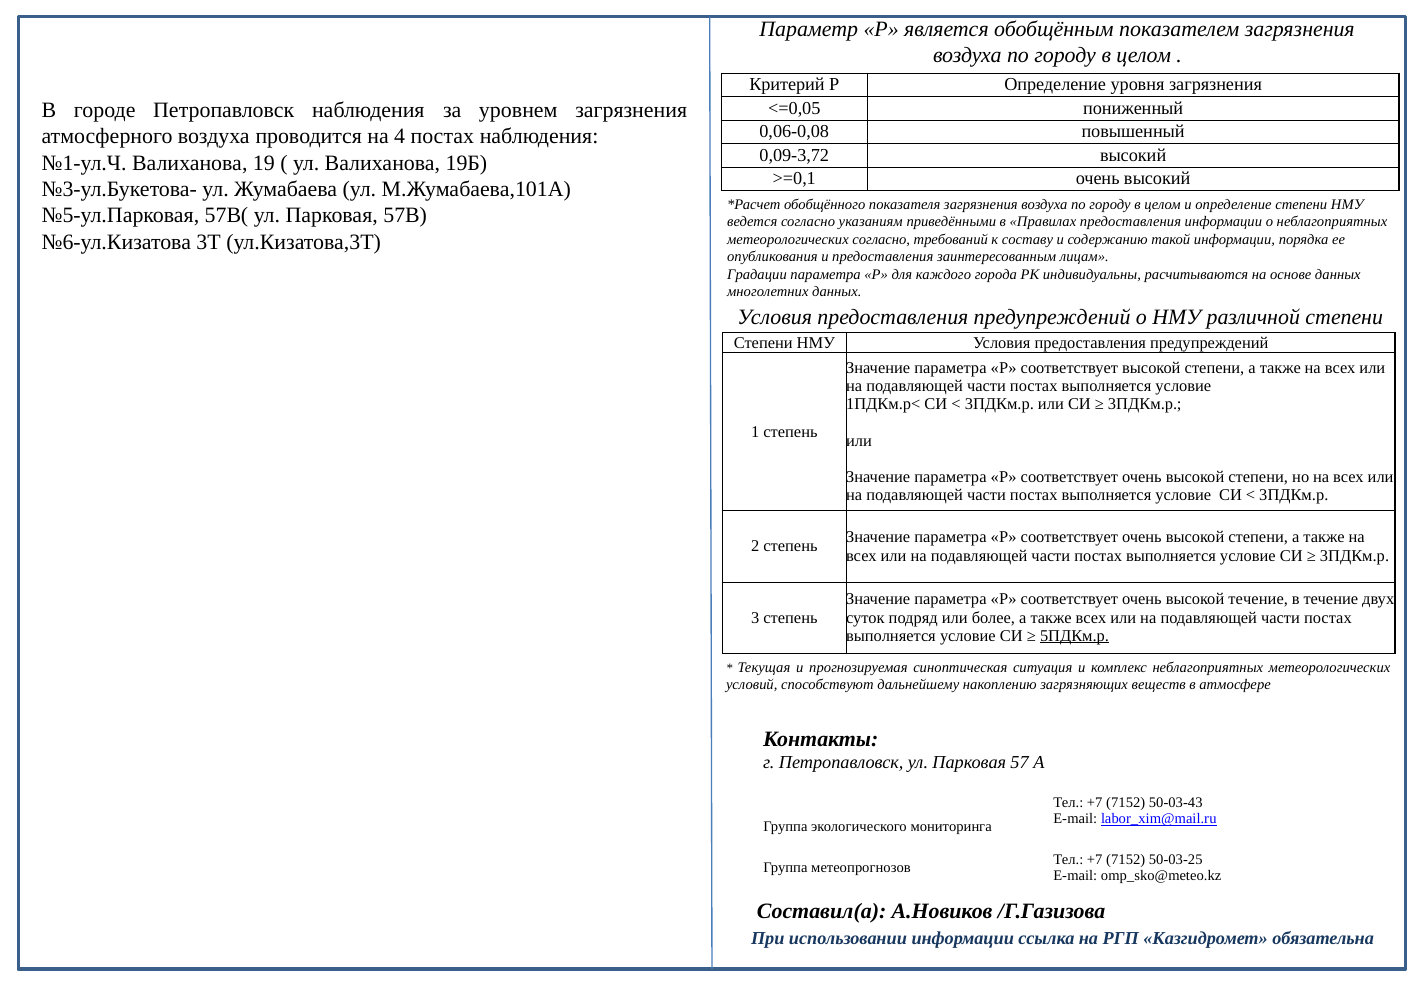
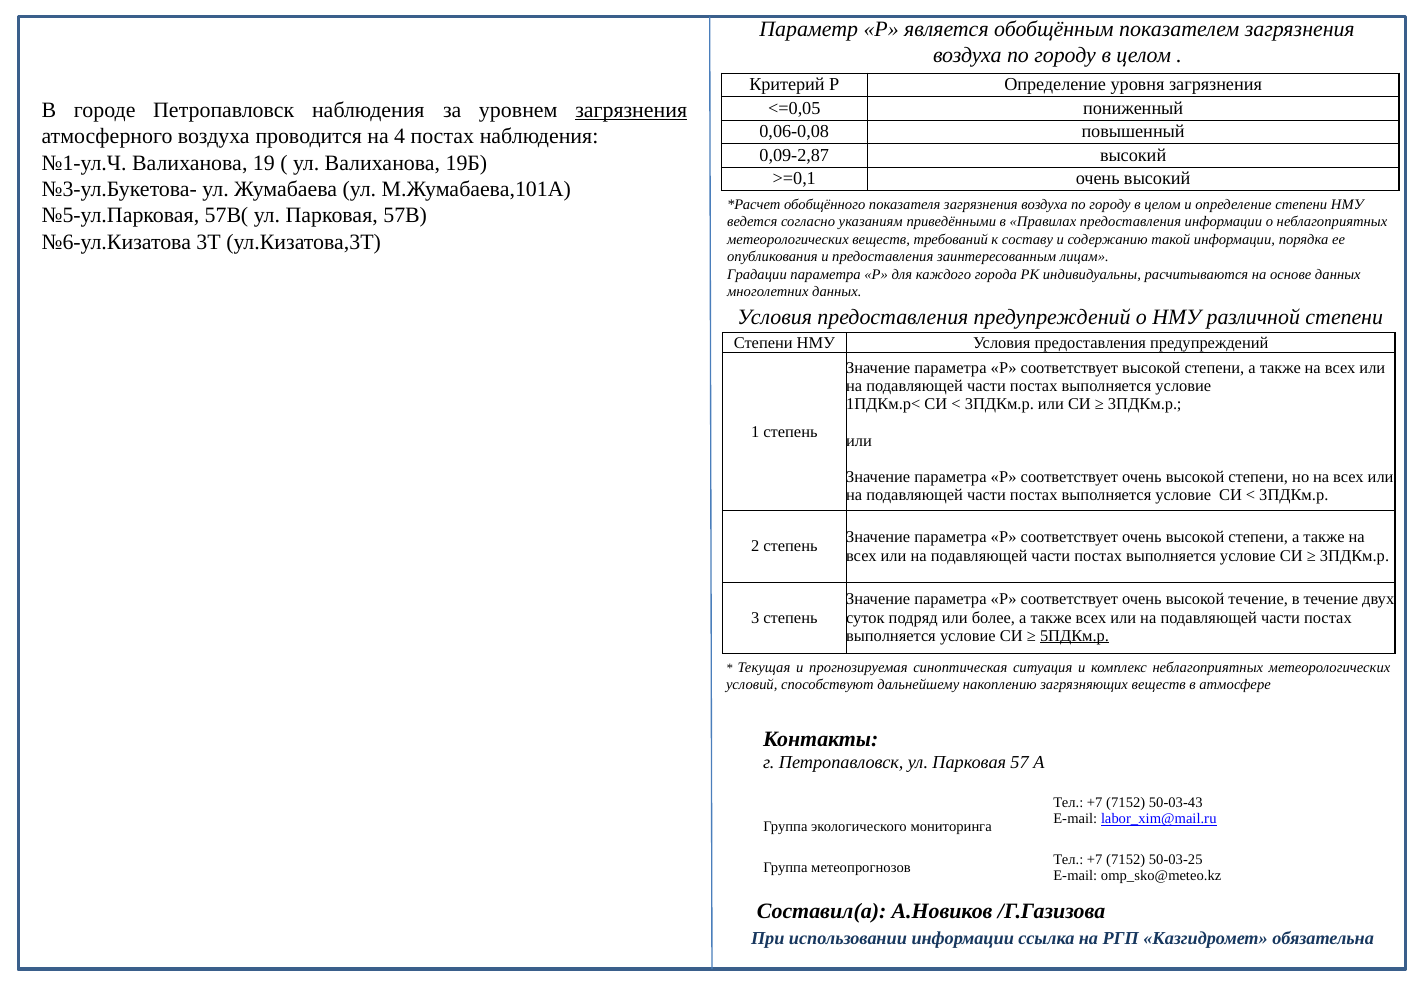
загрязнения underline: none -> present (631, 110)
0,09-3,72: 0,09-3,72 -> 0,09-2,87 (794, 155)
метеорологических согласно: согласно -> веществ (881, 240)
